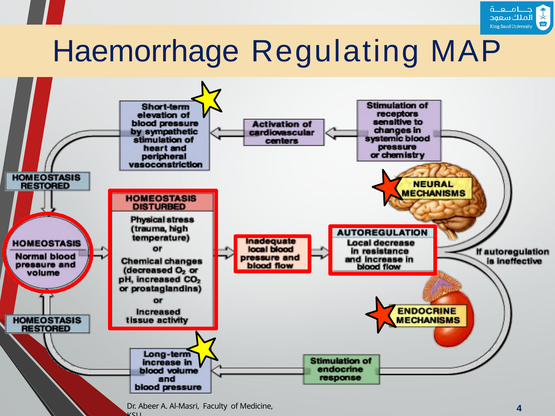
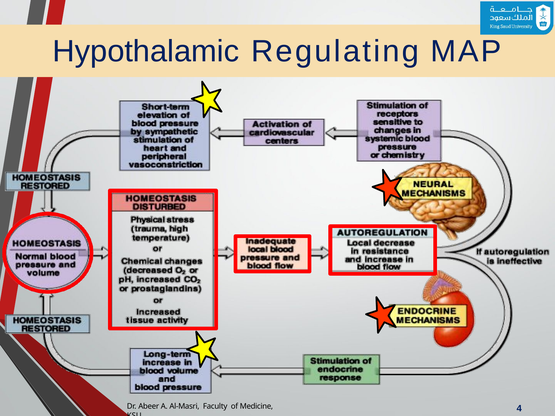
Haemorrhage: Haemorrhage -> Hypothalamic (146, 51)
